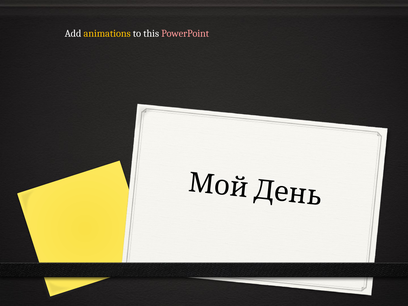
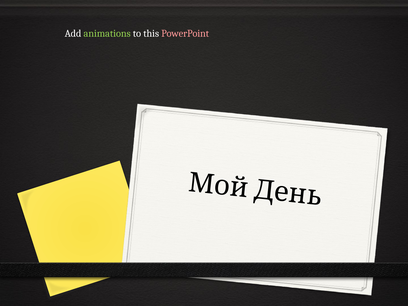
animations colour: yellow -> light green (107, 34)
